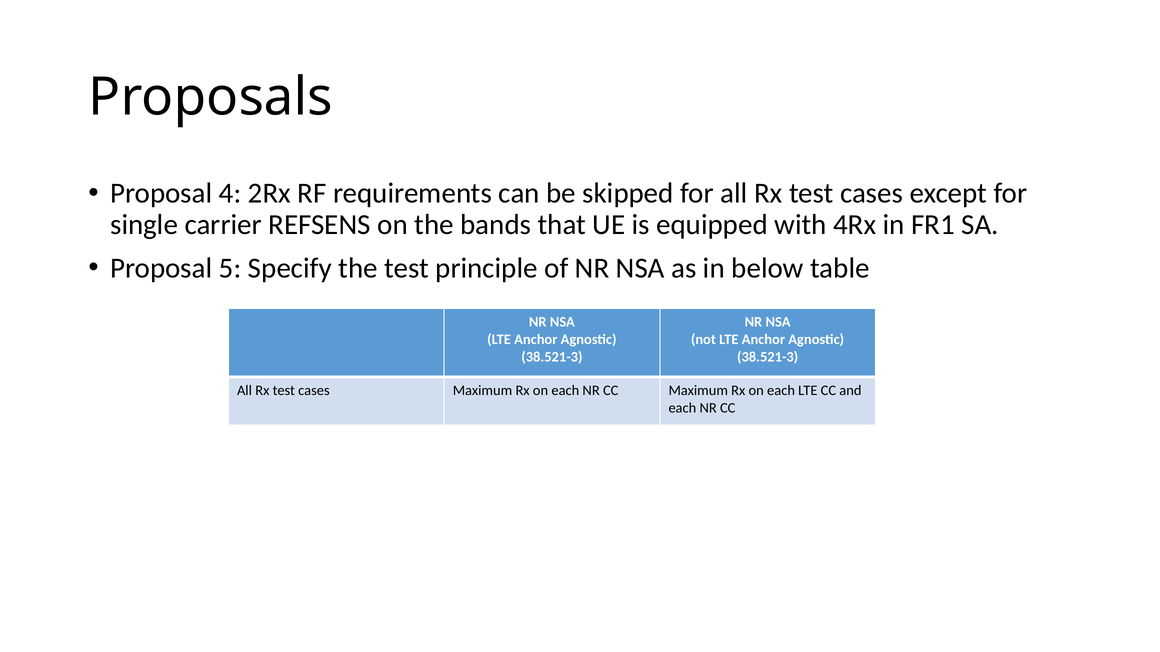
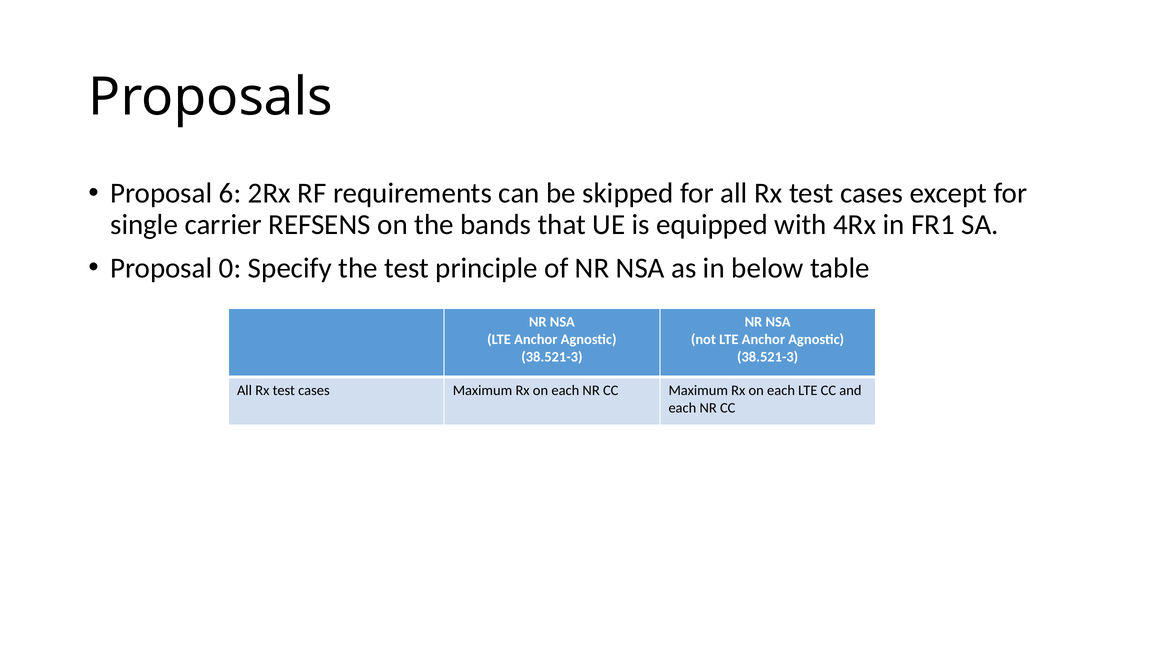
4: 4 -> 6 (230, 194)
5: 5 -> 0 (230, 268)
